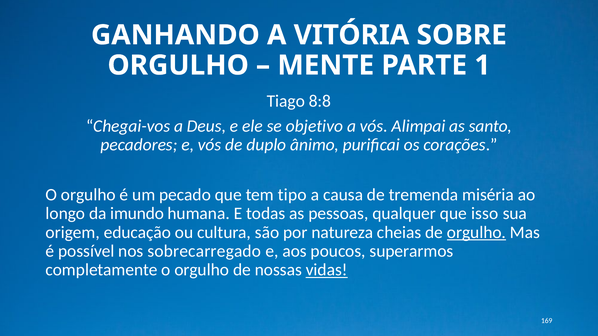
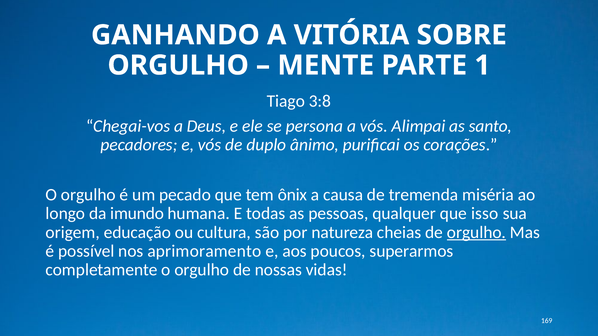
8:8: 8:8 -> 3:8 (320, 101)
objetivo: objetivo -> persona (314, 126)
tipo: tipo -> ônix (293, 195)
sobrecarregado: sobrecarregado -> aprimoramento (204, 251)
vidas underline: present -> none (327, 270)
